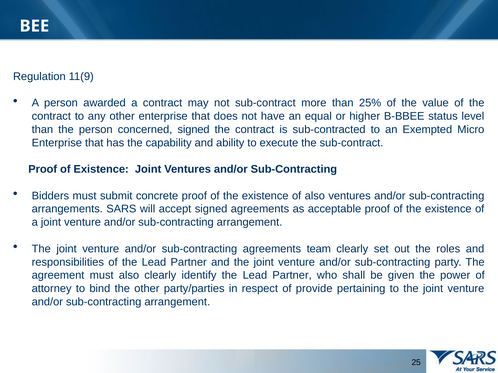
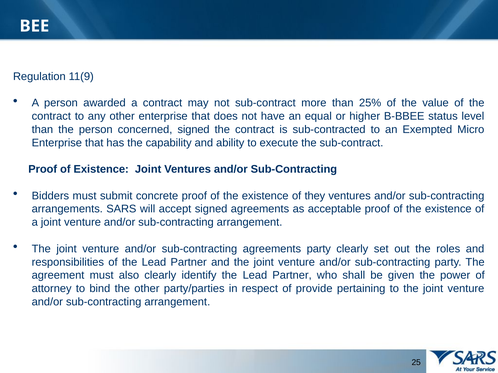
of also: also -> they (315, 196)
agreements team: team -> party (319, 249)
